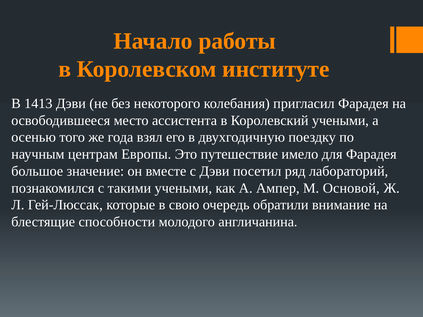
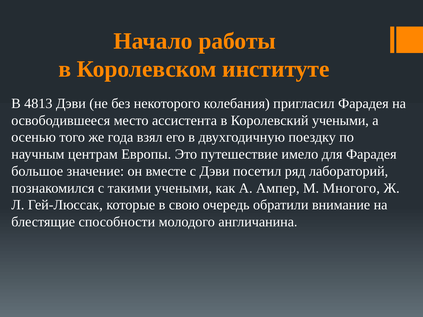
1413: 1413 -> 4813 (38, 104)
Основой: Основой -> Многого (351, 188)
